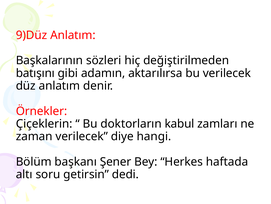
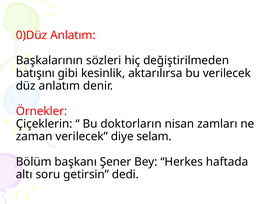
9)Düz: 9)Düz -> 0)Düz (31, 35)
adamın: adamın -> kesinlik (103, 73)
kabul: kabul -> nisan (179, 123)
hangi: hangi -> selam (154, 136)
